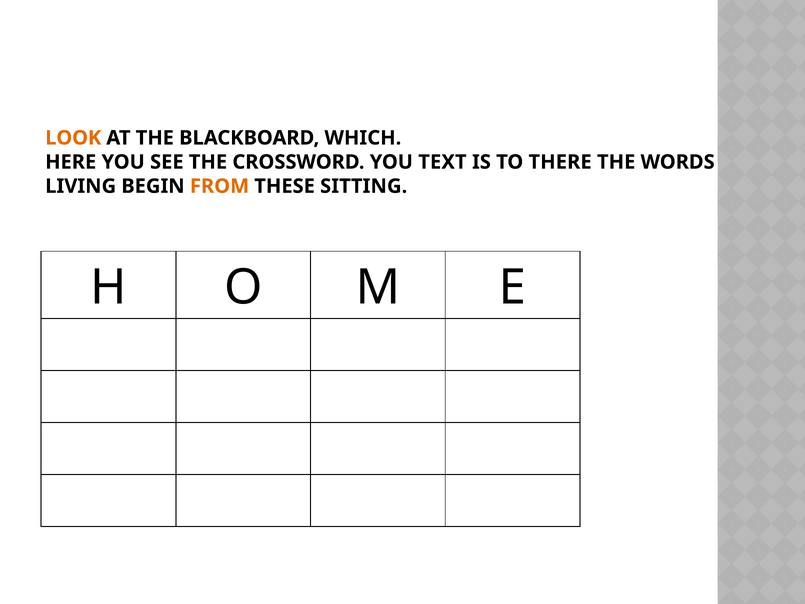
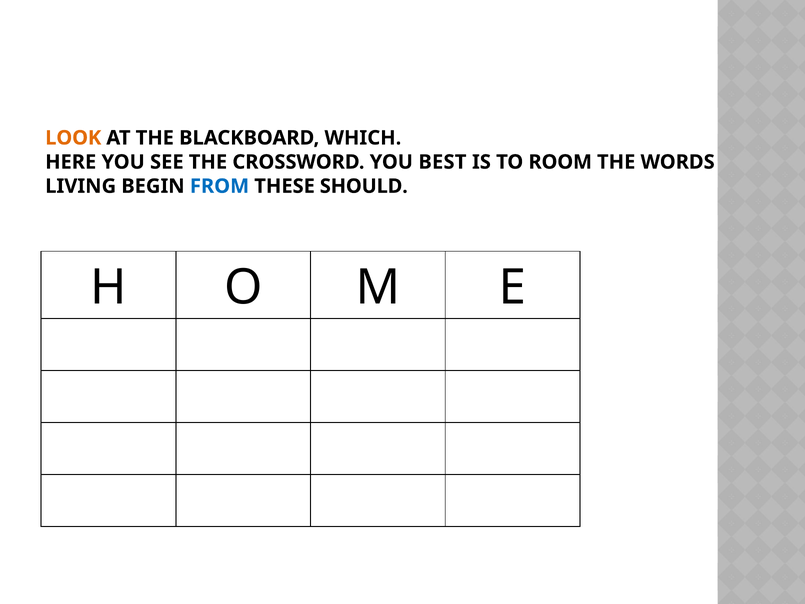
TEXT: TEXT -> BEST (442, 162)
THERE: THERE -> ROOM (560, 162)
FROM colour: orange -> blue (219, 186)
SITTING: SITTING -> SHOULD (364, 186)
